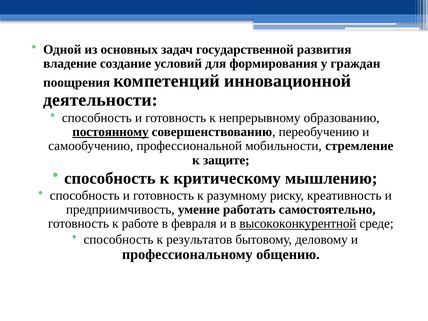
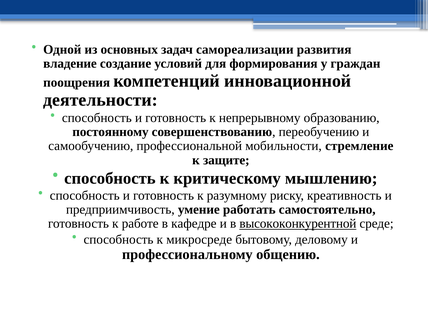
государственной: государственной -> самореализации (245, 49)
постоянному underline: present -> none (110, 132)
февраля: февраля -> кафедре (194, 224)
результатов: результатов -> микросреде (199, 239)
